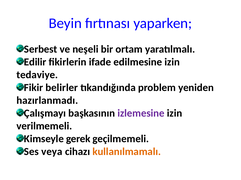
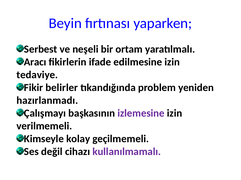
Edilir: Edilir -> Aracı (35, 62)
gerek: gerek -> kolay (78, 139)
veya: veya -> değil (52, 152)
kullanılmamalı colour: orange -> purple (127, 152)
